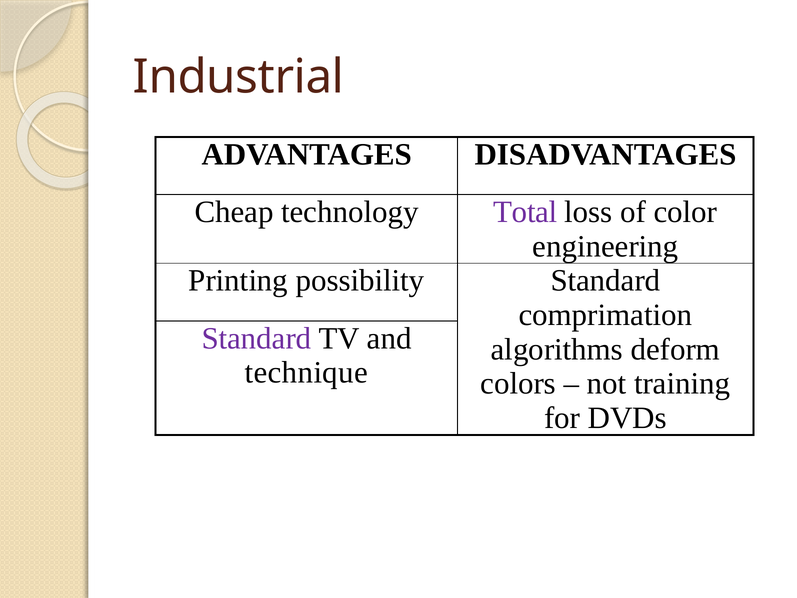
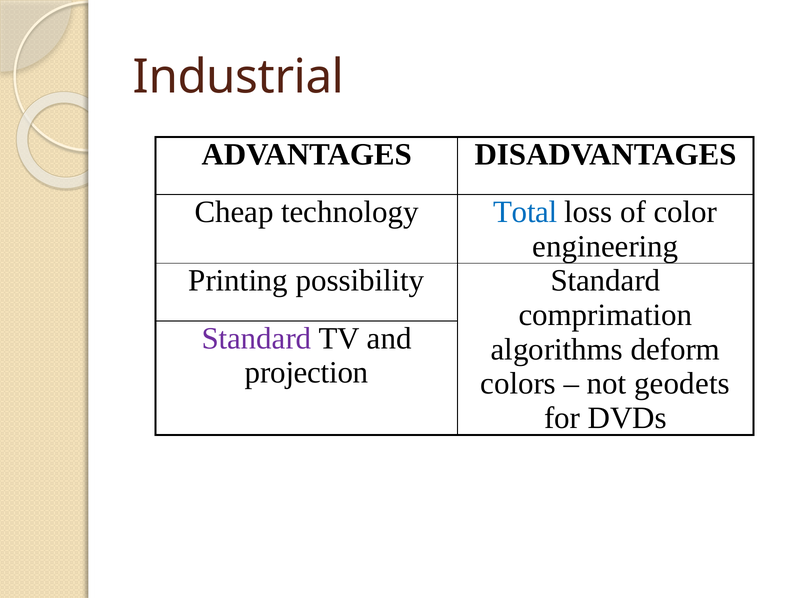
Total colour: purple -> blue (525, 212)
technique: technique -> projection (307, 372)
training: training -> geodets (682, 383)
